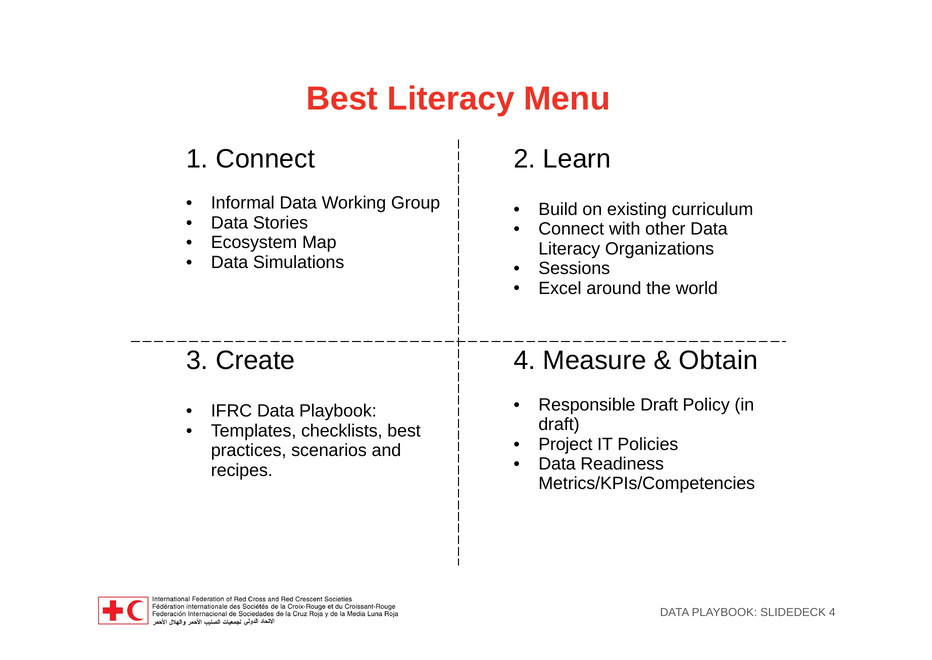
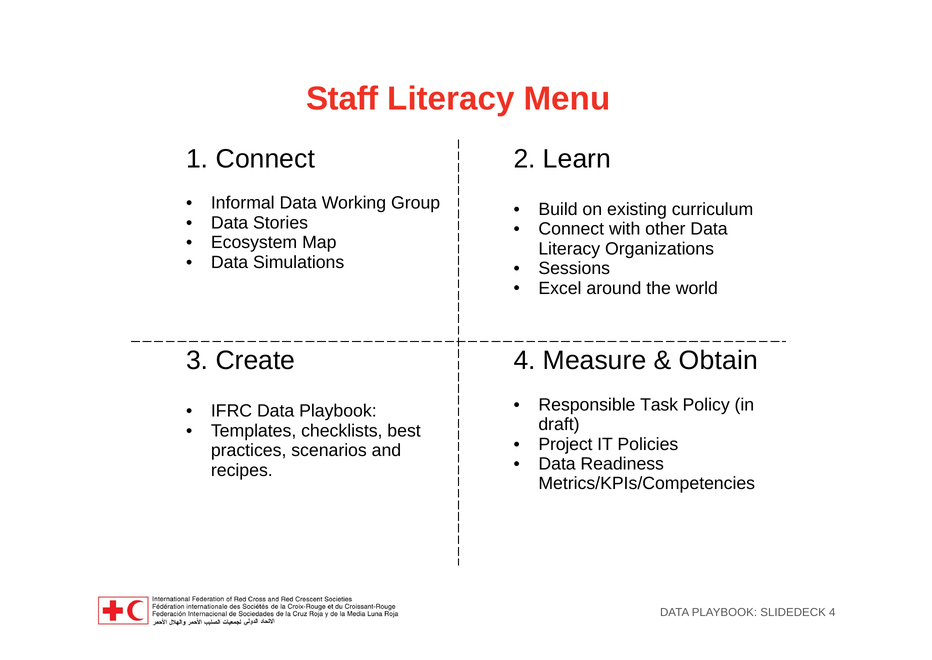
Best: Best -> Staff (342, 99)
Responsible Draft: Draft -> Task (659, 404)
